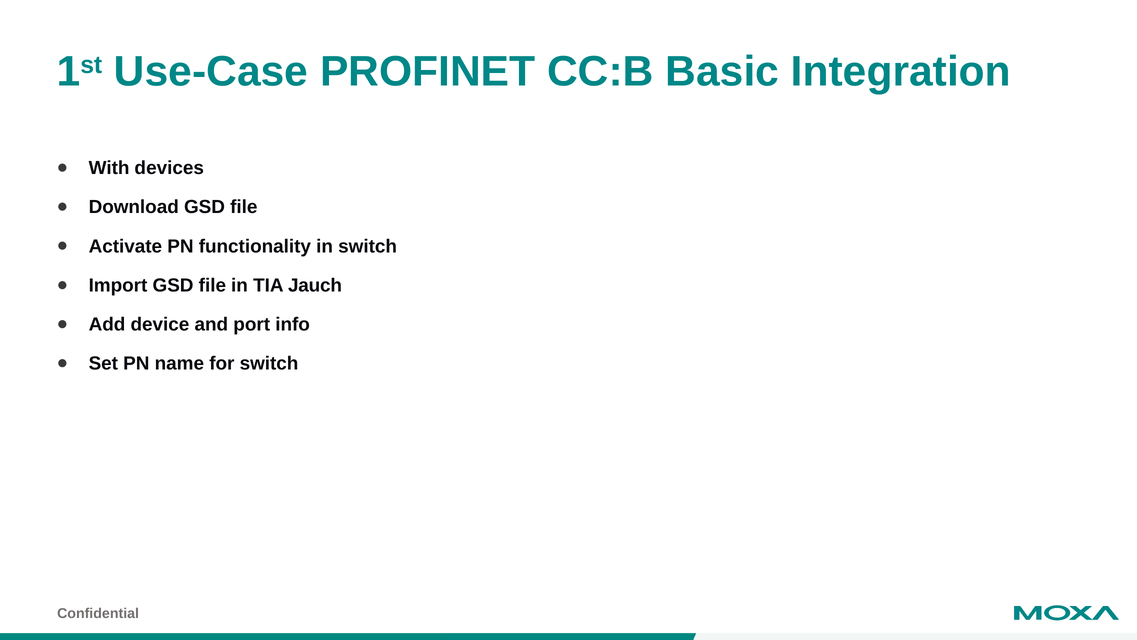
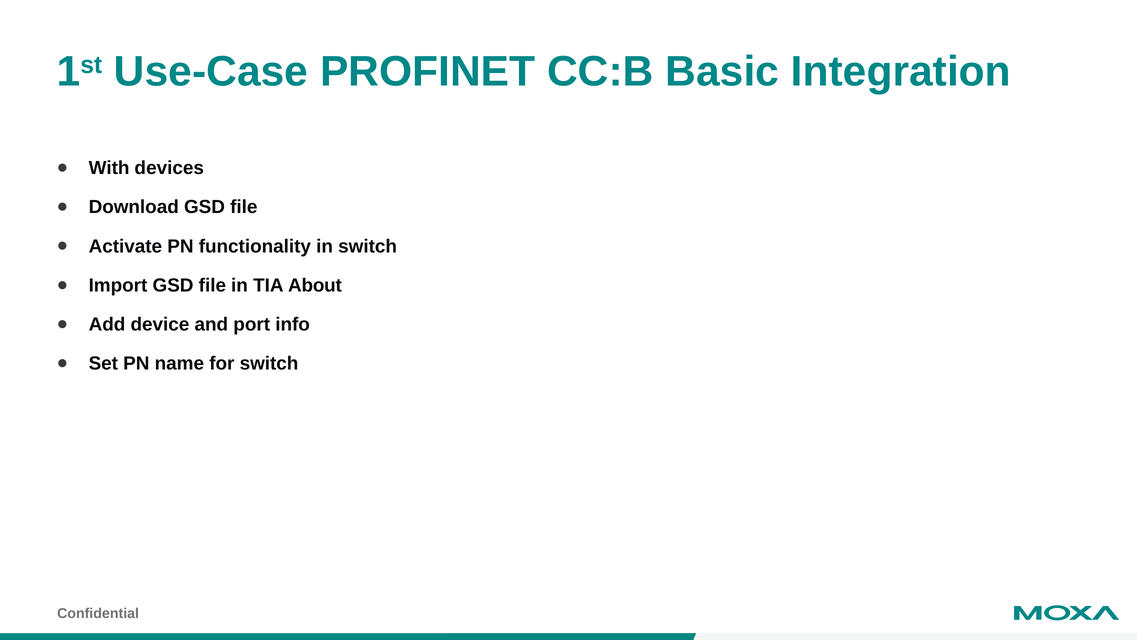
Jauch: Jauch -> About (315, 285)
